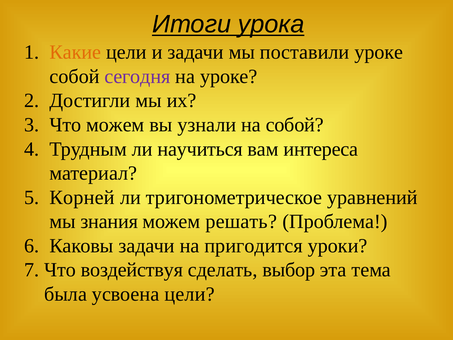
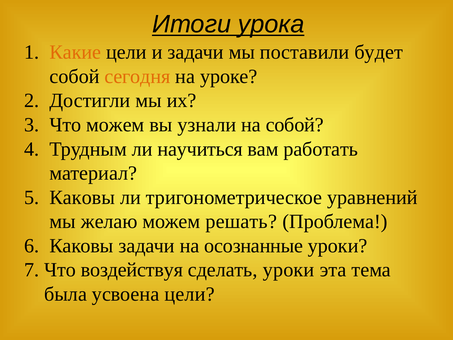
поставили уроке: уроке -> будет (379, 52)
сегодня colour: purple -> orange (137, 76)
интереса: интереса -> работать (321, 149)
Корней: Корней -> Каковы (82, 197)
знания: знания -> желаю (109, 221)
пригодится: пригодится -> осознанные (254, 246)
сделать выбор: выбор -> уроки (289, 270)
